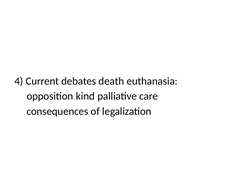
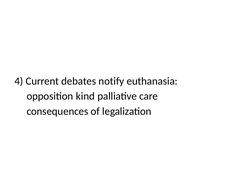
death: death -> notify (111, 81)
